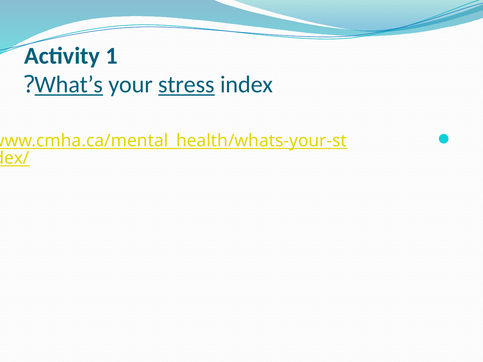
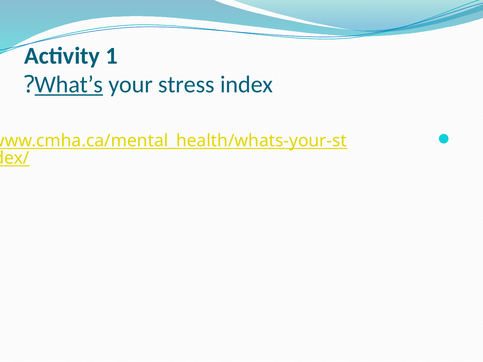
stress underline: present -> none (186, 85)
